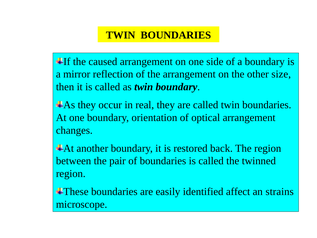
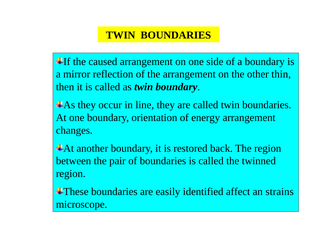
size: size -> thin (281, 74)
real: real -> line (145, 105)
optical: optical -> energy (206, 117)
